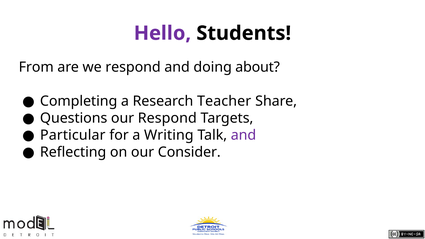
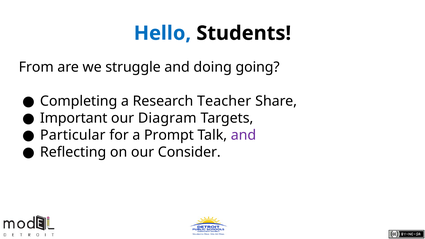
Hello colour: purple -> blue (162, 33)
we respond: respond -> struggle (133, 67)
about: about -> going (258, 67)
Questions: Questions -> Important (74, 118)
our Respond: Respond -> Diagram (167, 118)
Writing: Writing -> Prompt (169, 135)
